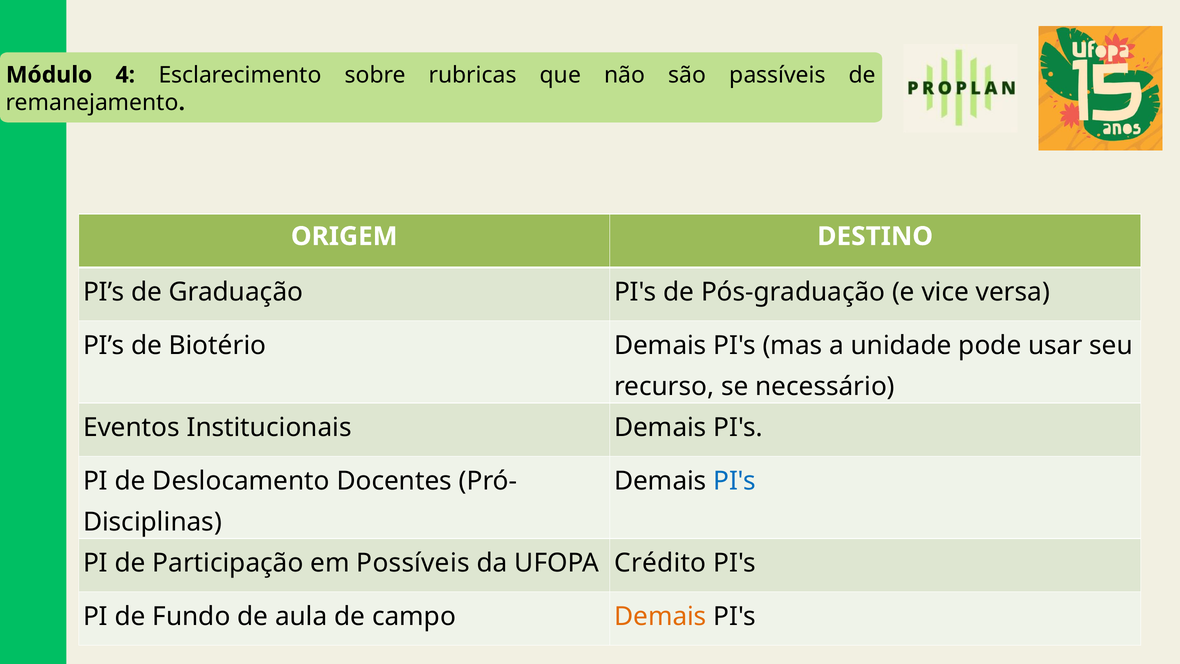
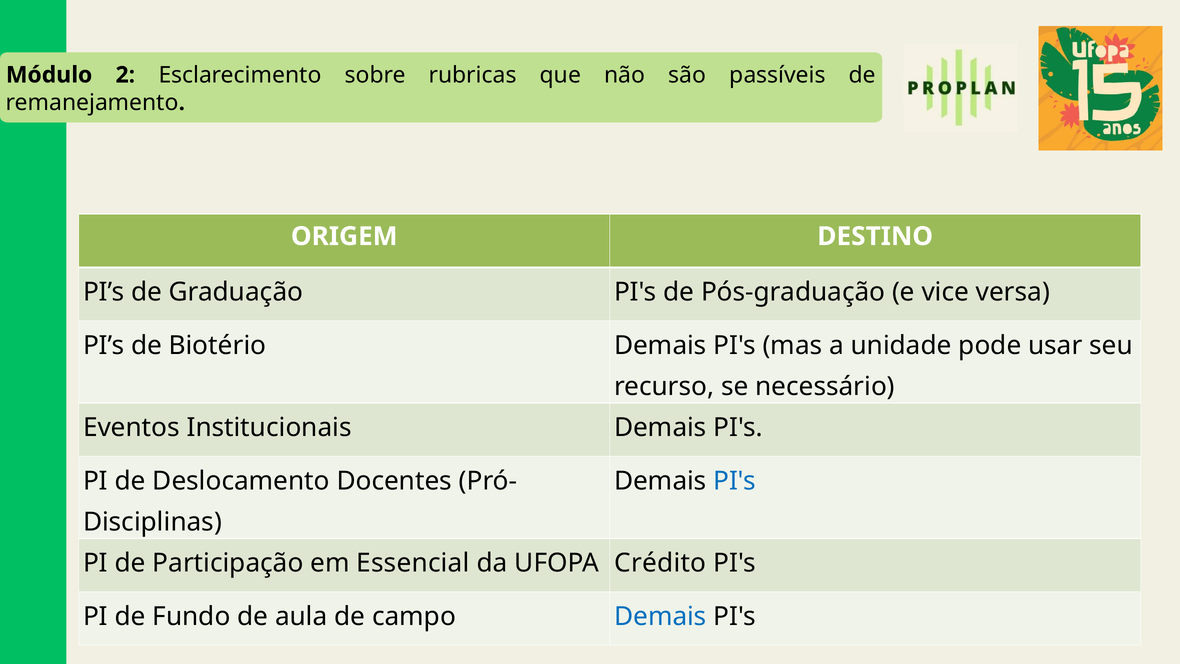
4: 4 -> 2 (125, 75)
Possíveis: Possíveis -> Essencial (413, 563)
Demais colour: orange -> blue (660, 616)
